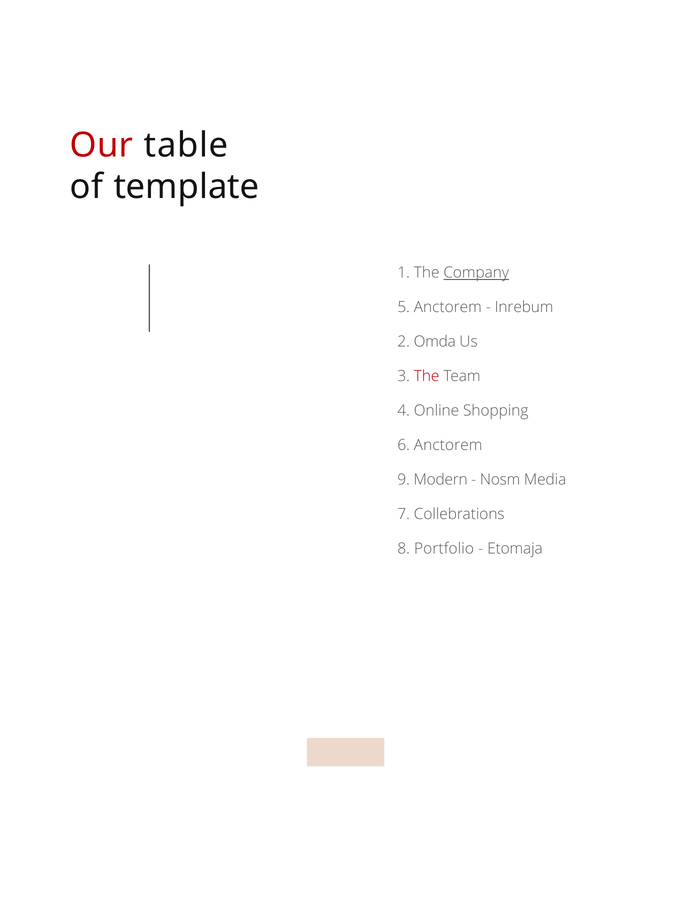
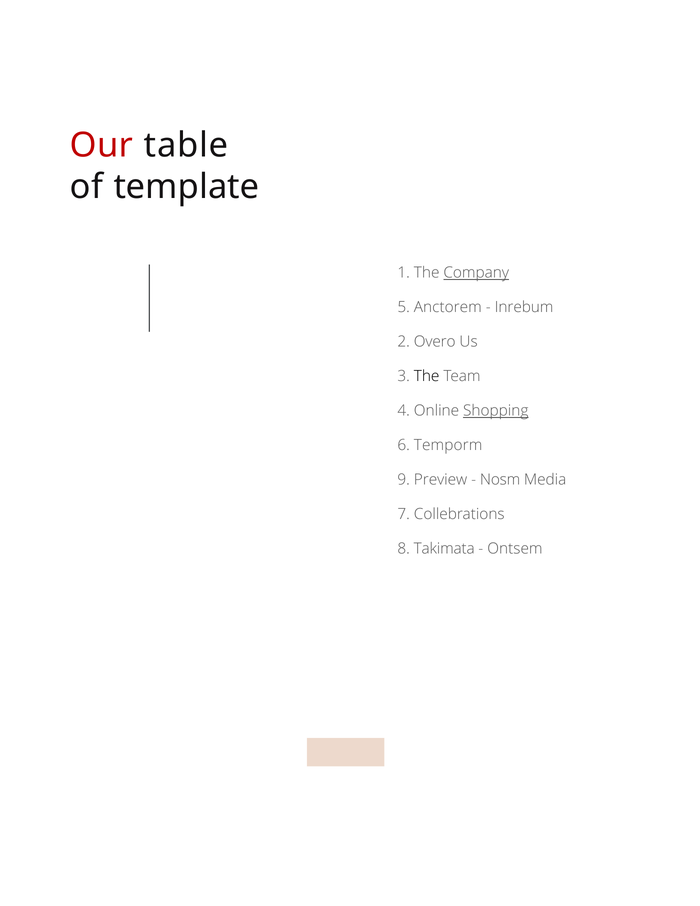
Omda: Omda -> Overo (435, 342)
The colour: red -> black (427, 376)
Shopping underline: none -> present (496, 411)
6 Anctorem: Anctorem -> Temporm (448, 445)
Modern: Modern -> Preview (441, 480)
Portfolio: Portfolio -> Takimata (444, 549)
Etomaja: Etomaja -> Ontsem (515, 549)
